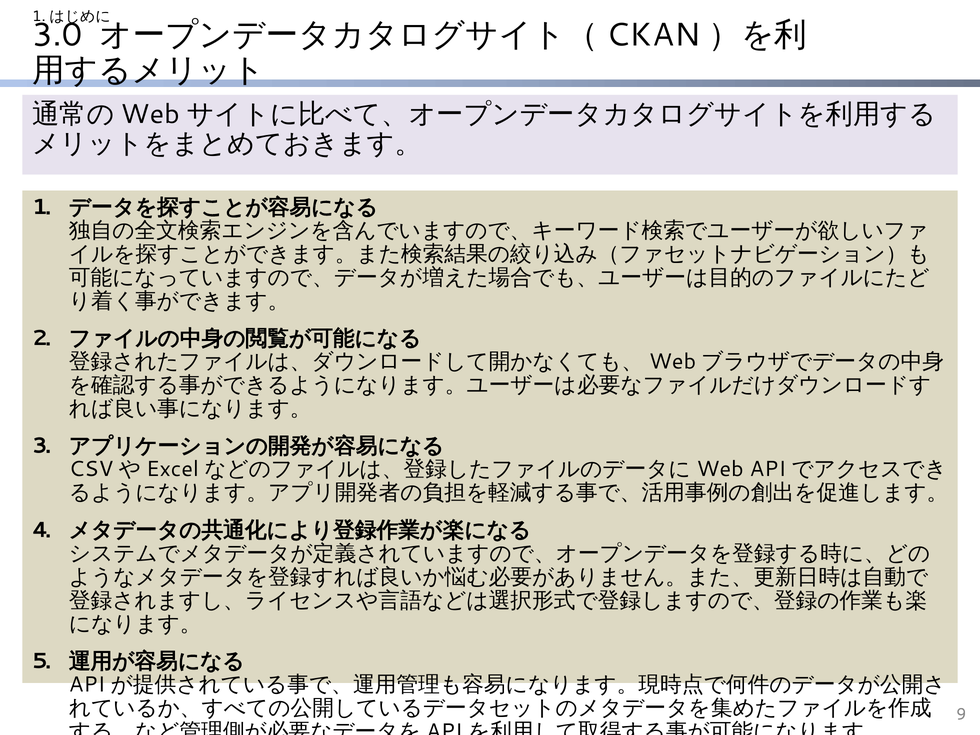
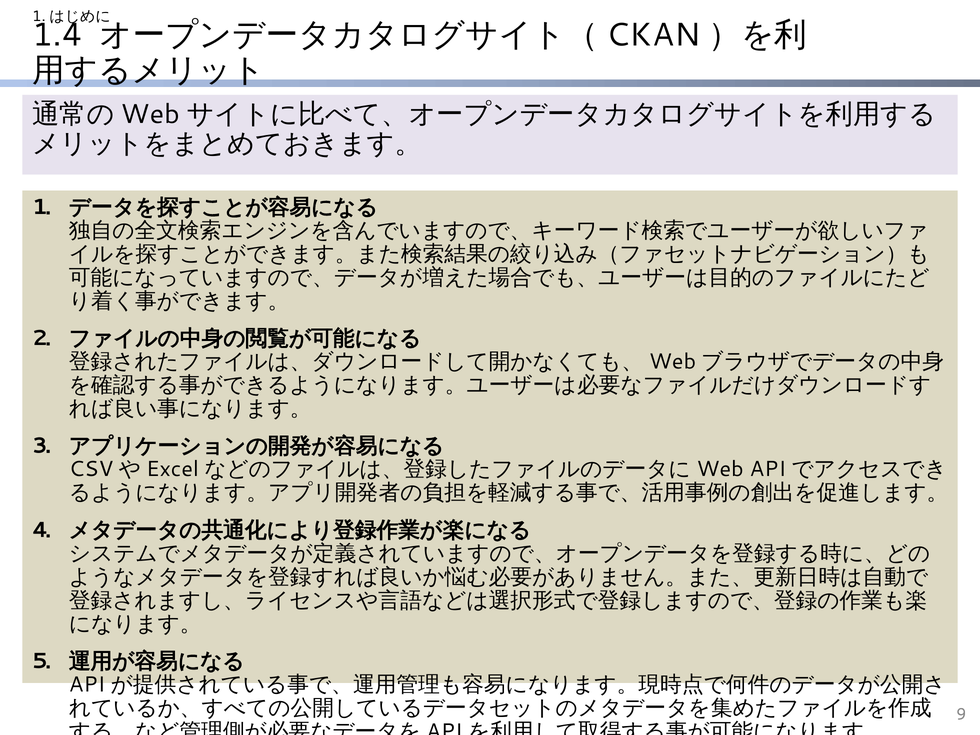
3.0: 3.0 -> 1.4 (57, 35)
